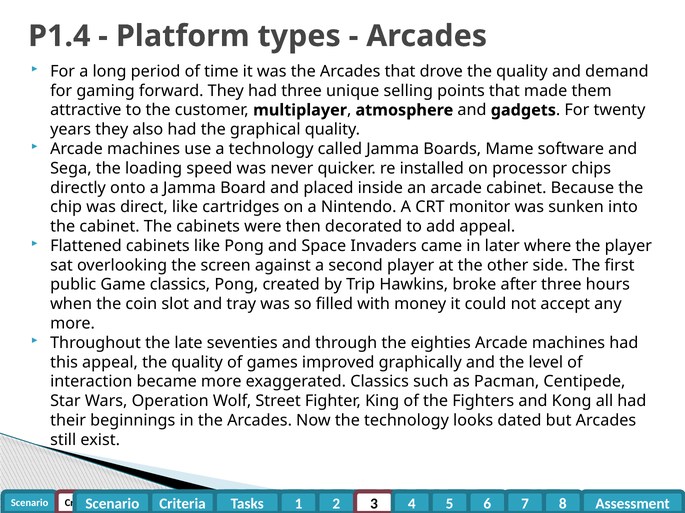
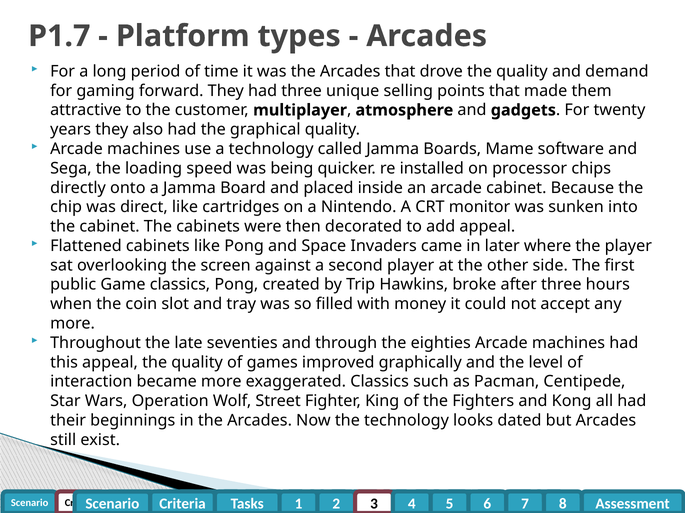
P1.4: P1.4 -> P1.7 (59, 36)
never: never -> being (292, 169)
